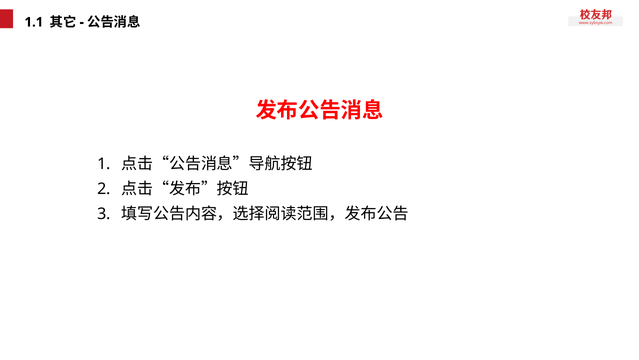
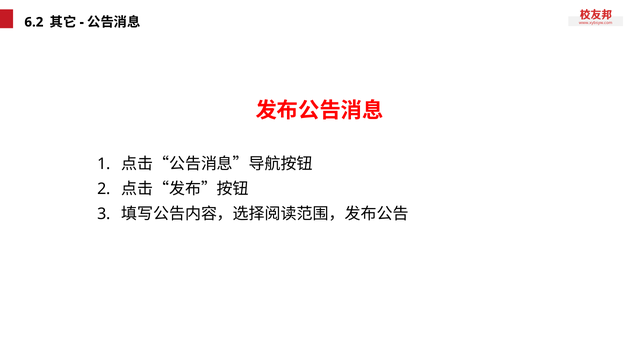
1.1: 1.1 -> 6.2 (34, 22)
